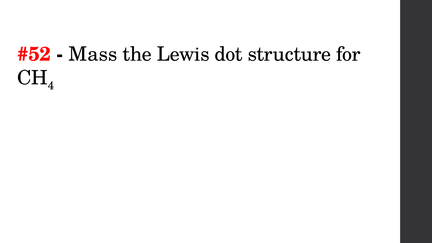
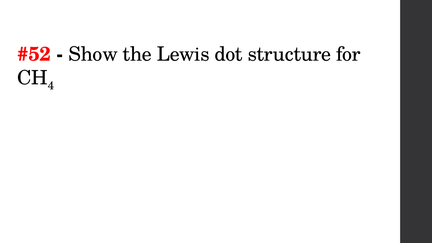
Mass: Mass -> Show (93, 54)
